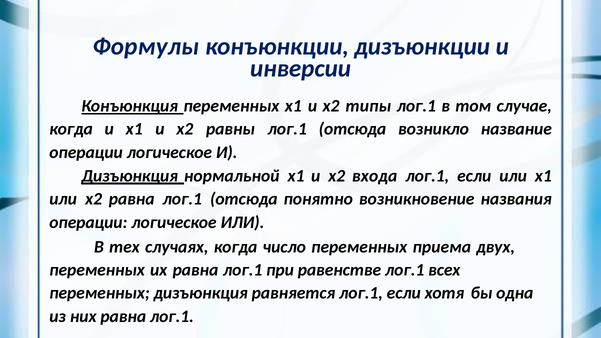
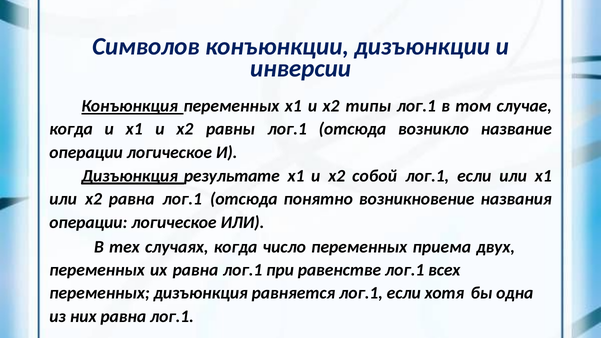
Формулы: Формулы -> Символов (146, 47)
нормальной: нормальной -> результате (232, 176)
входа: входа -> собой (375, 176)
